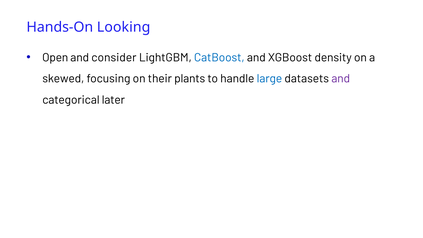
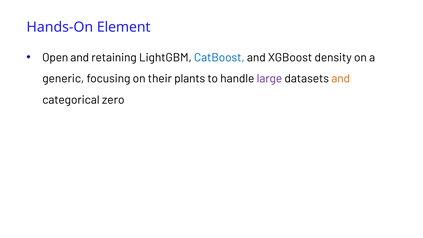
Looking: Looking -> Element (124, 27)
consider: consider -> retaining (114, 58)
skewed: skewed -> generic (63, 79)
large colour: blue -> purple (269, 79)
and colour: purple -> orange (341, 79)
later: later -> zero (113, 100)
